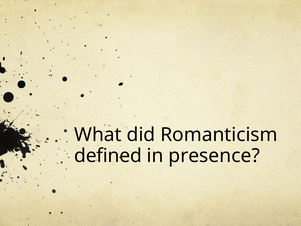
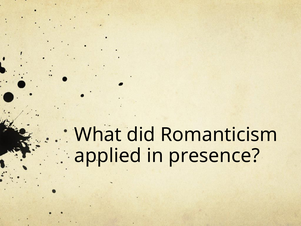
defined: defined -> applied (108, 156)
